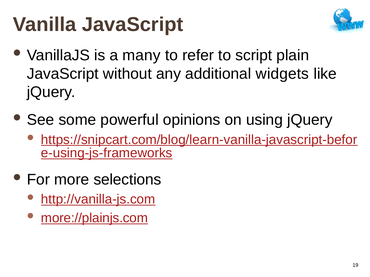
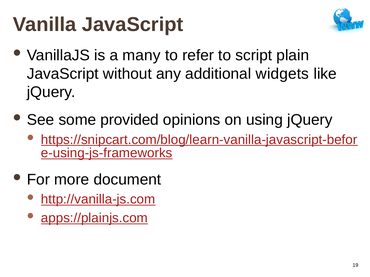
powerful: powerful -> provided (130, 120)
selections: selections -> document (127, 180)
more://plainjs.com: more://plainjs.com -> apps://plainjs.com (94, 218)
